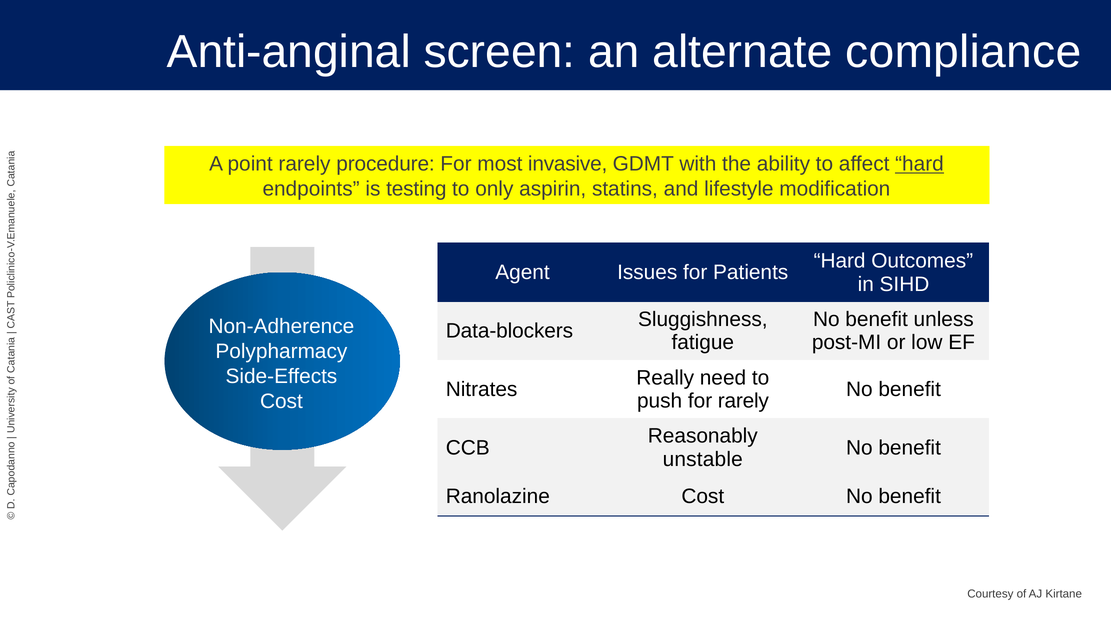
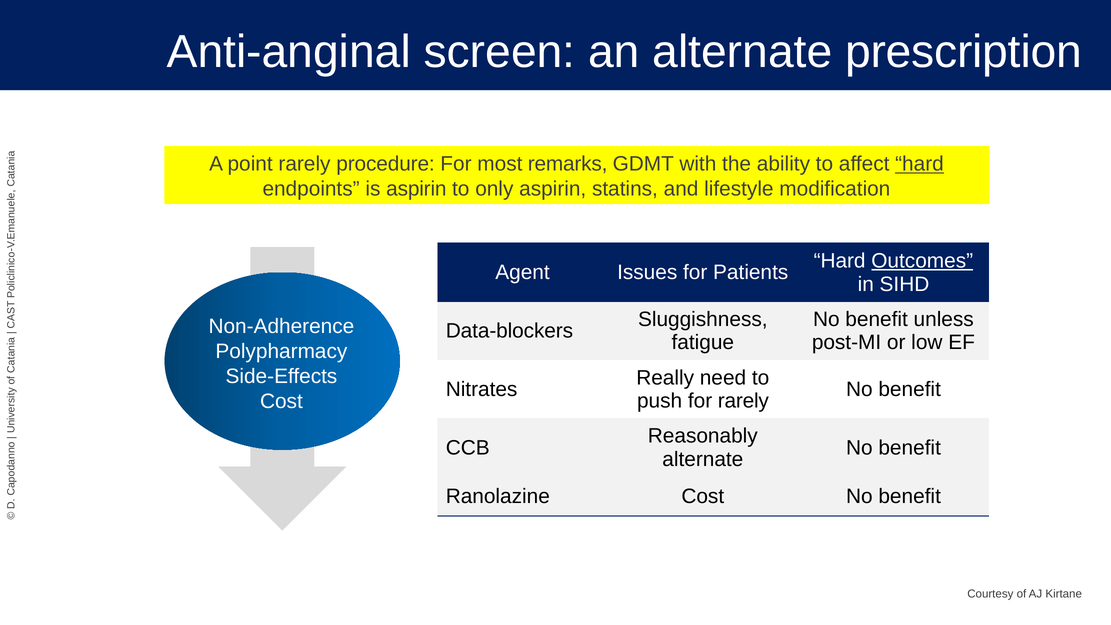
compliance: compliance -> prescription (964, 52)
invasive: invasive -> remarks (568, 164)
is testing: testing -> aspirin (416, 189)
Outcomes underline: none -> present (922, 261)
unstable: unstable -> alternate (703, 459)
